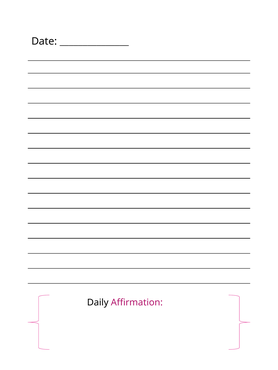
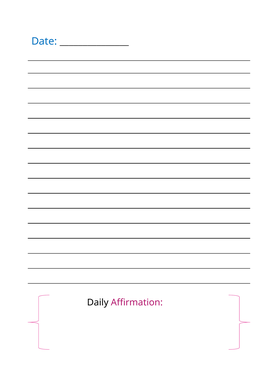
Date colour: black -> blue (44, 41)
